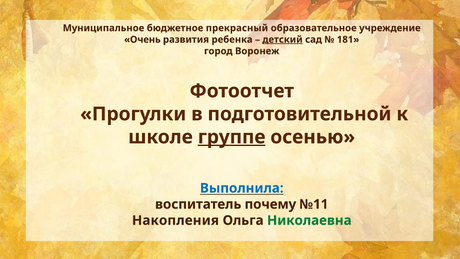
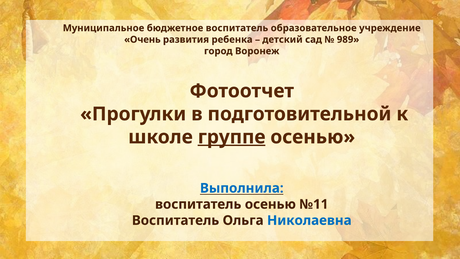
бюджетное прекрасный: прекрасный -> воспитатель (237, 28)
детский underline: present -> none (282, 40)
181: 181 -> 989 (348, 40)
воспитатель почему: почему -> осенью (270, 204)
Накопления: Накопления -> Воспитатель (176, 220)
Николаевна colour: green -> blue (309, 220)
